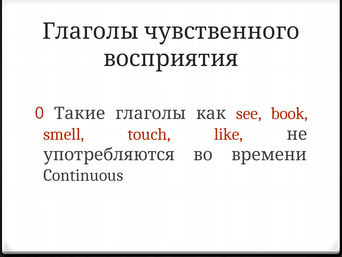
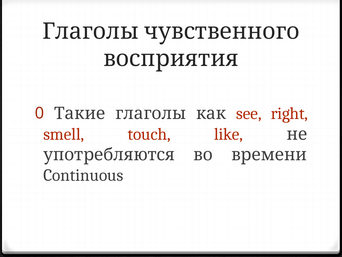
book: book -> right (289, 113)
